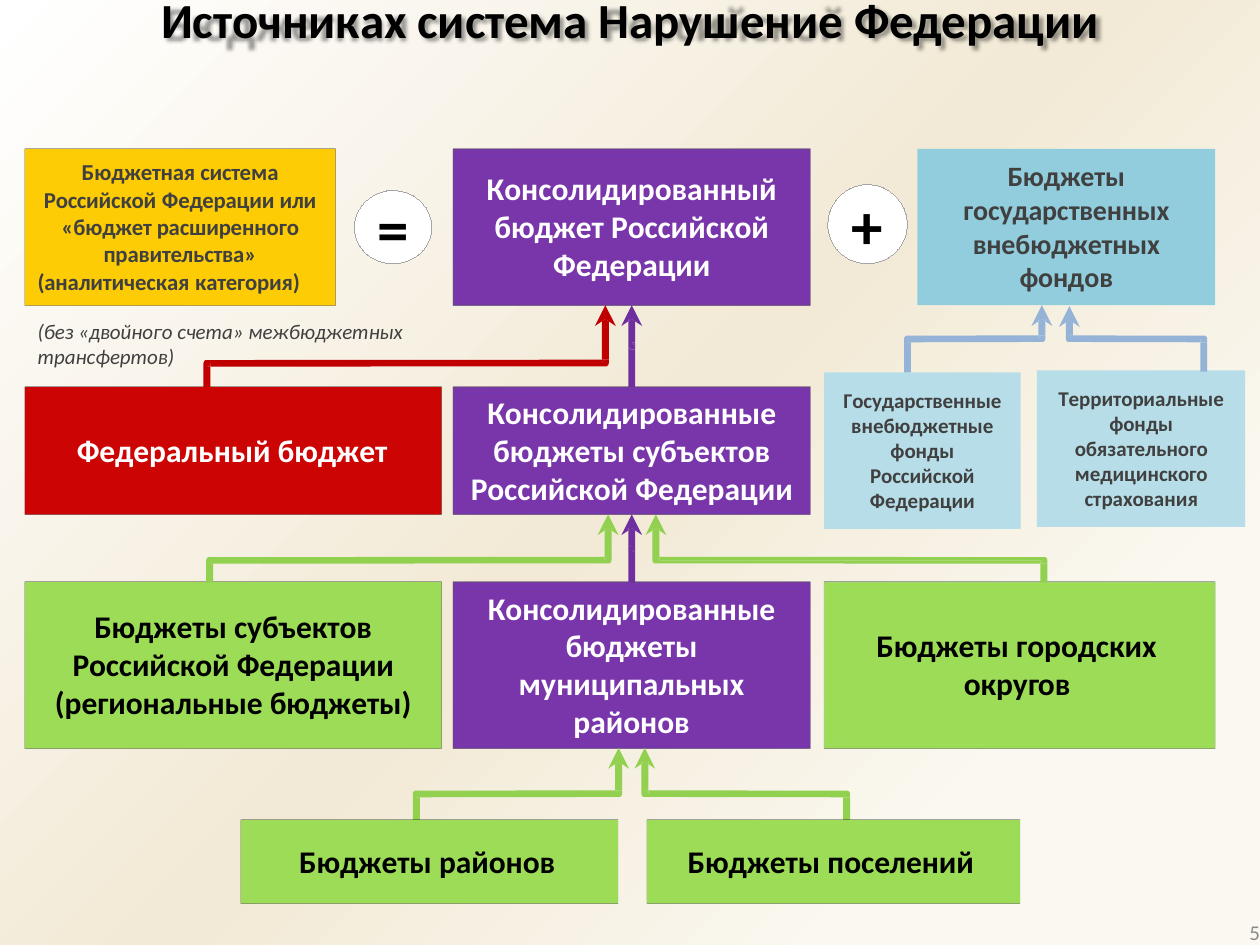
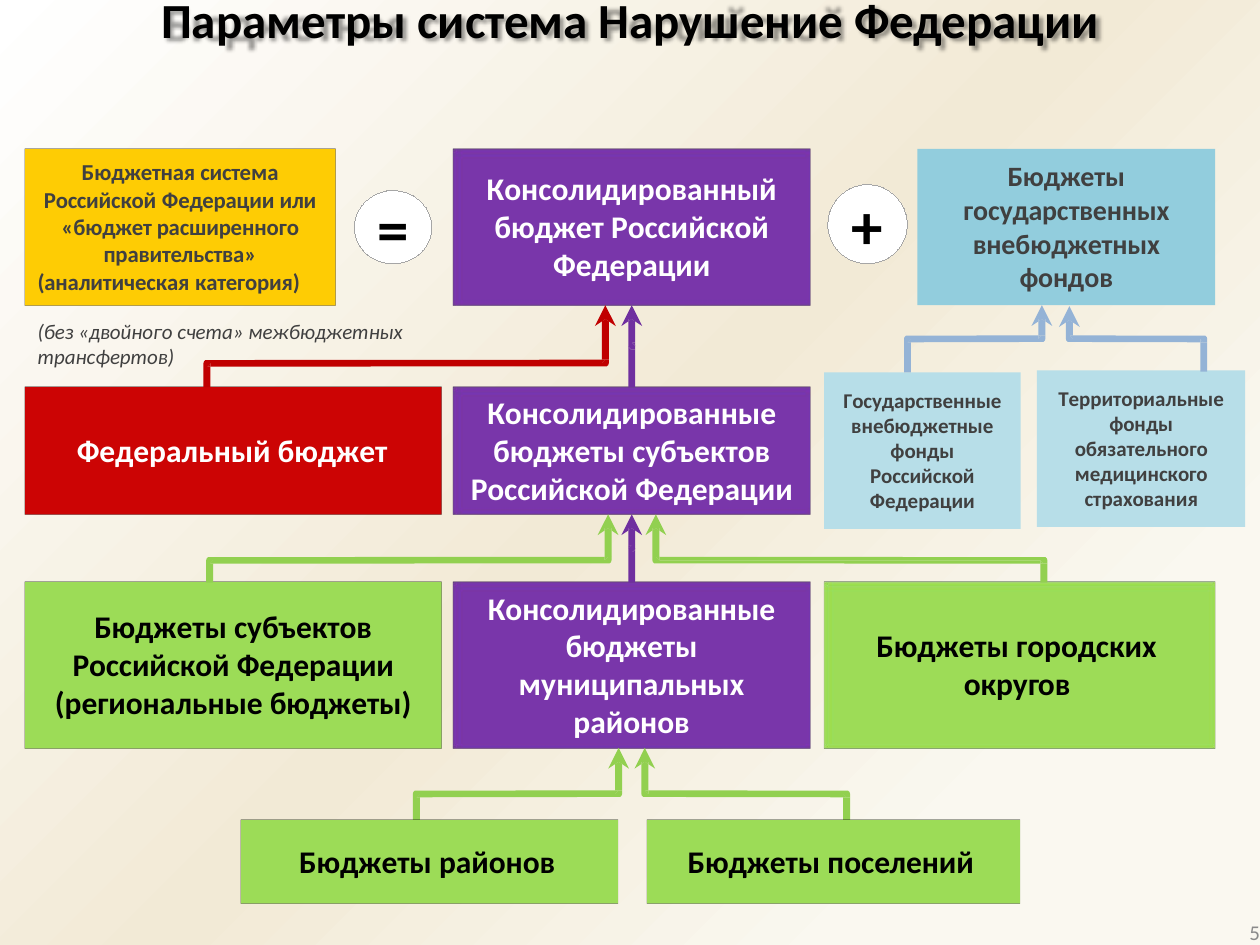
Источниках: Источниках -> Параметры (284, 22)
